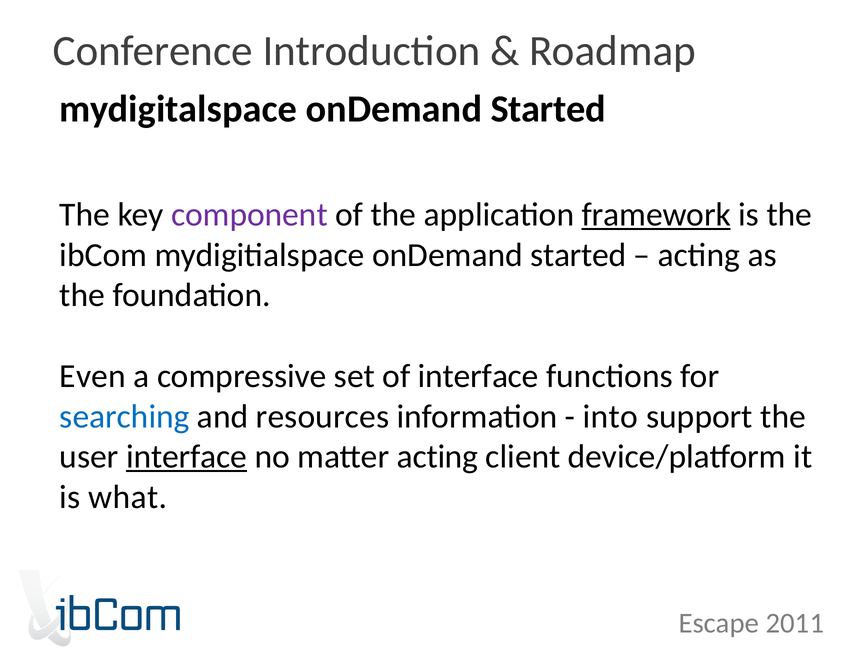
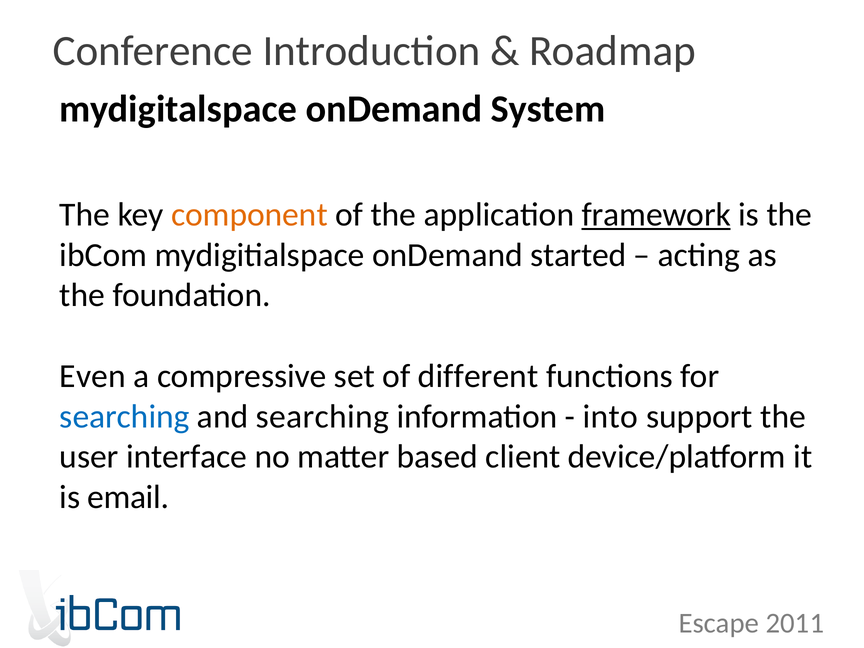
mydigitalspace onDemand Started: Started -> System (548, 109)
component colour: purple -> orange (249, 215)
of interface: interface -> different (478, 376)
and resources: resources -> searching (322, 416)
interface underline: present -> none (187, 457)
matter acting: acting -> based (437, 457)
what: what -> email (128, 497)
